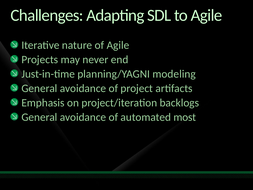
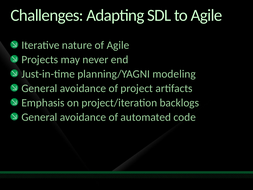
most: most -> code (185, 117)
